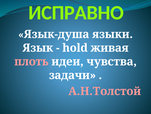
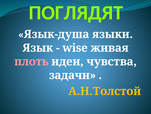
ИСПРАВНО: ИСПРАВНО -> ПОГЛЯДЯТ (76, 13)
hold: hold -> wise (75, 48)
А.Н.Толстой colour: pink -> yellow (105, 91)
